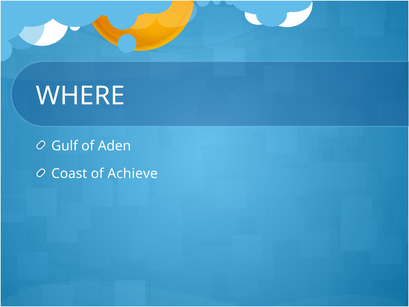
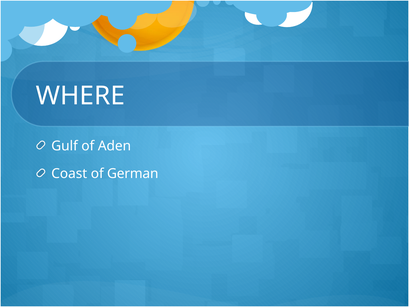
Achieve: Achieve -> German (133, 174)
